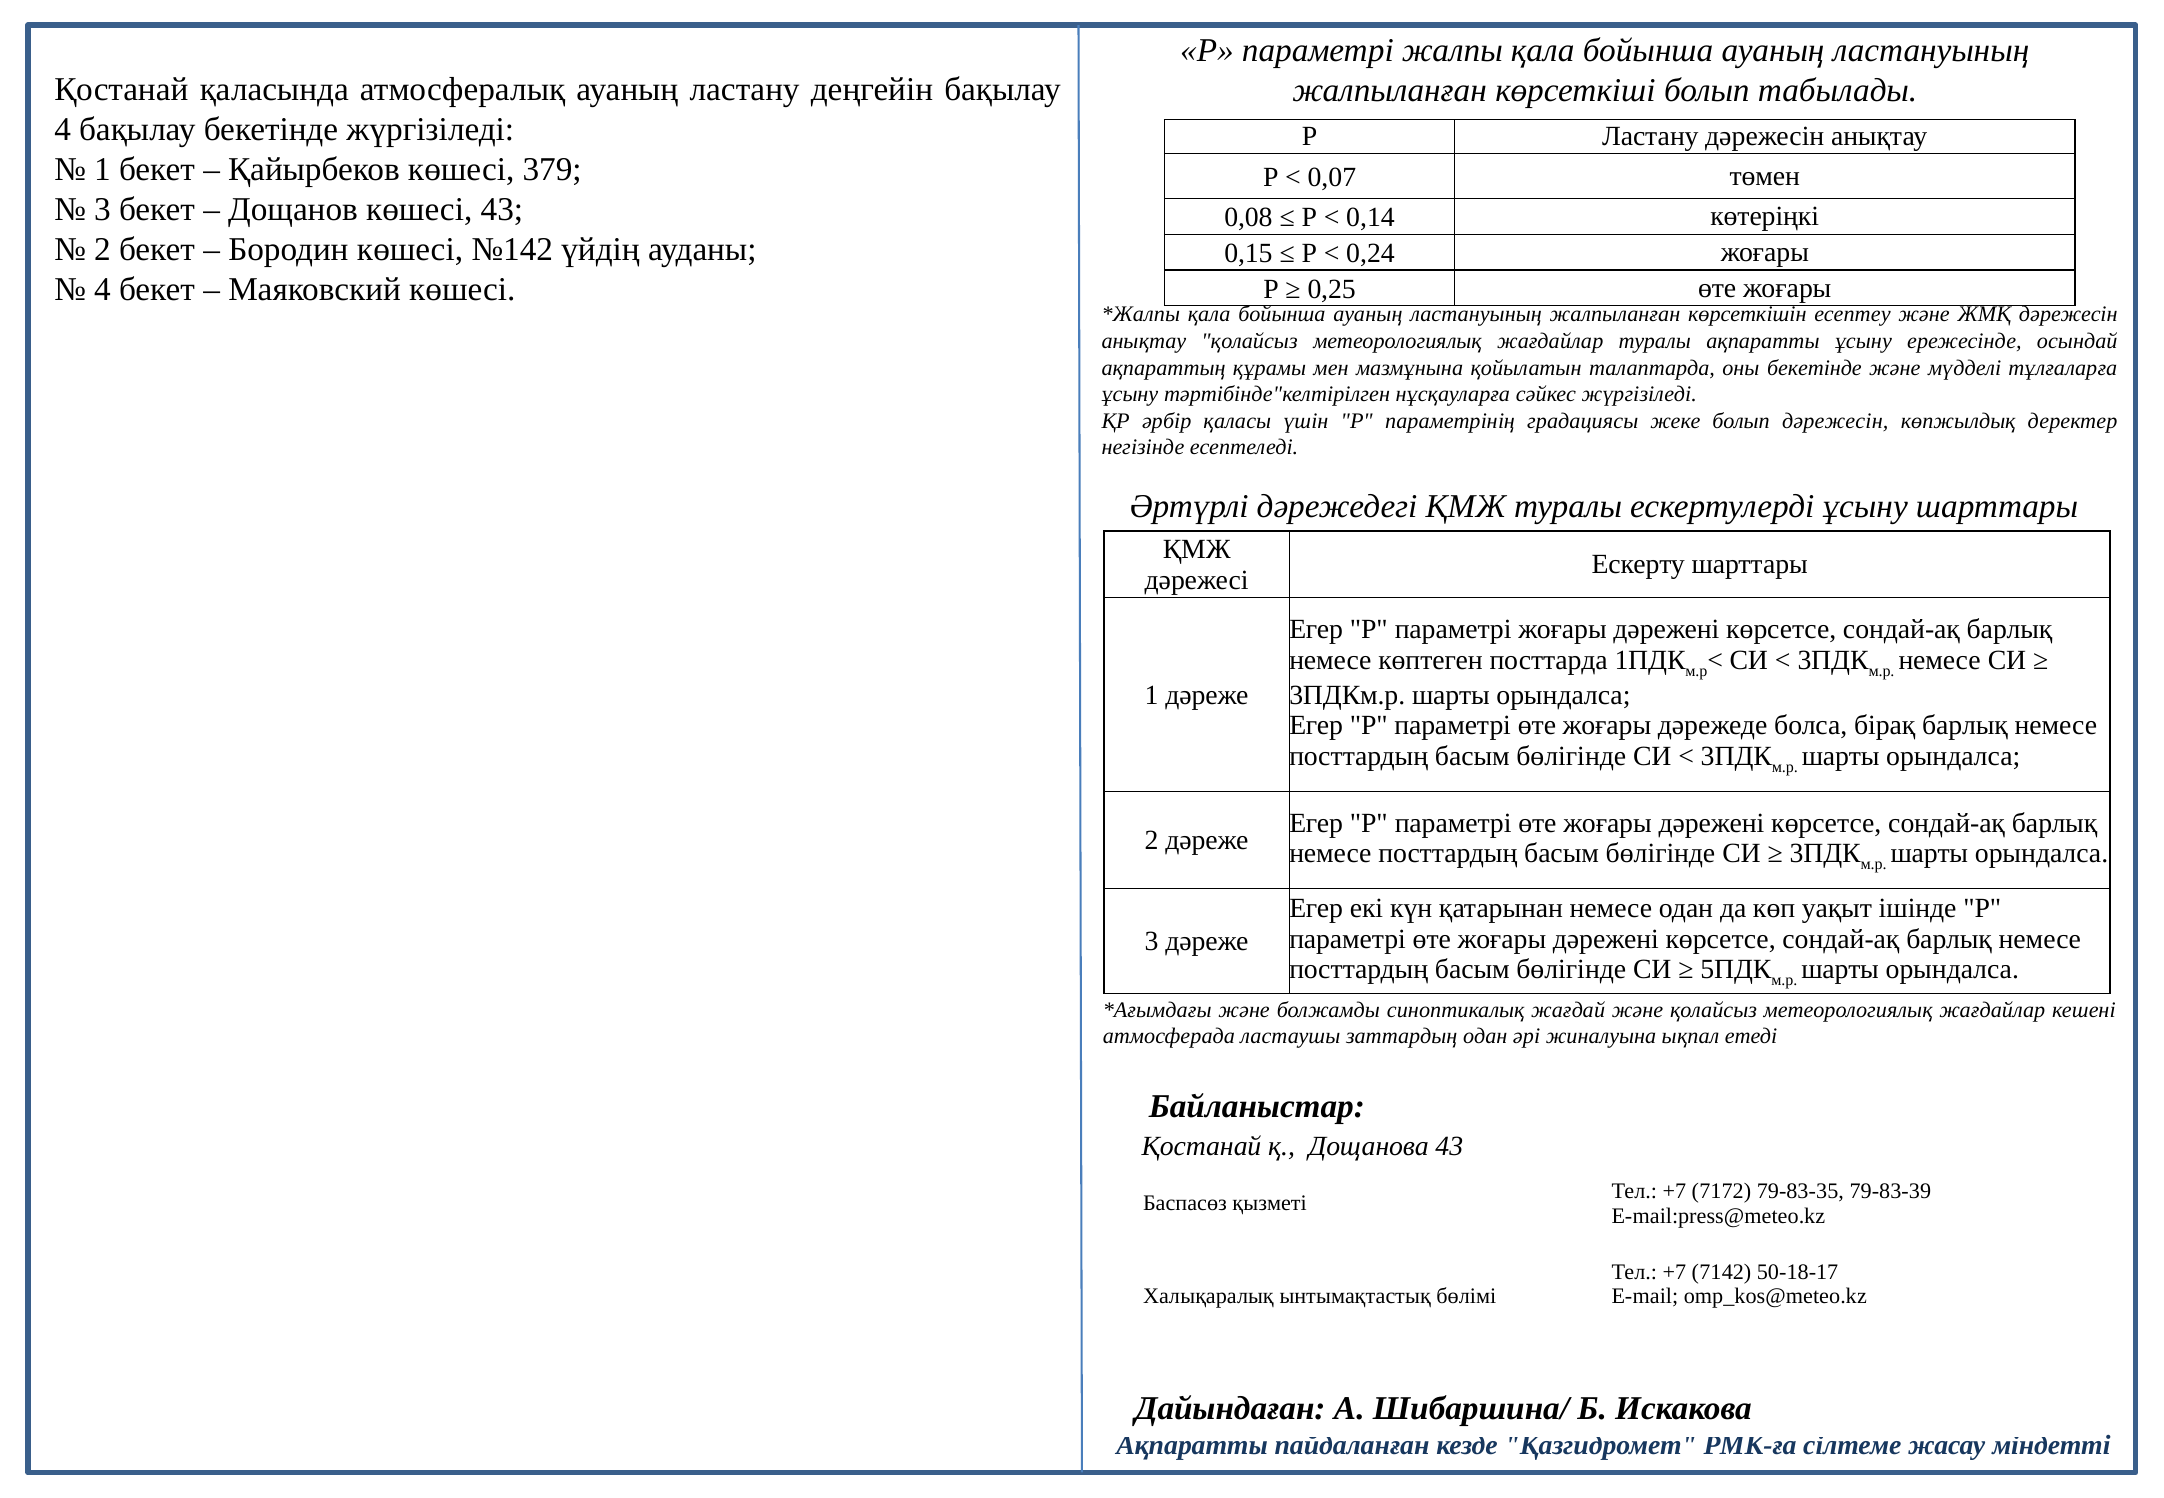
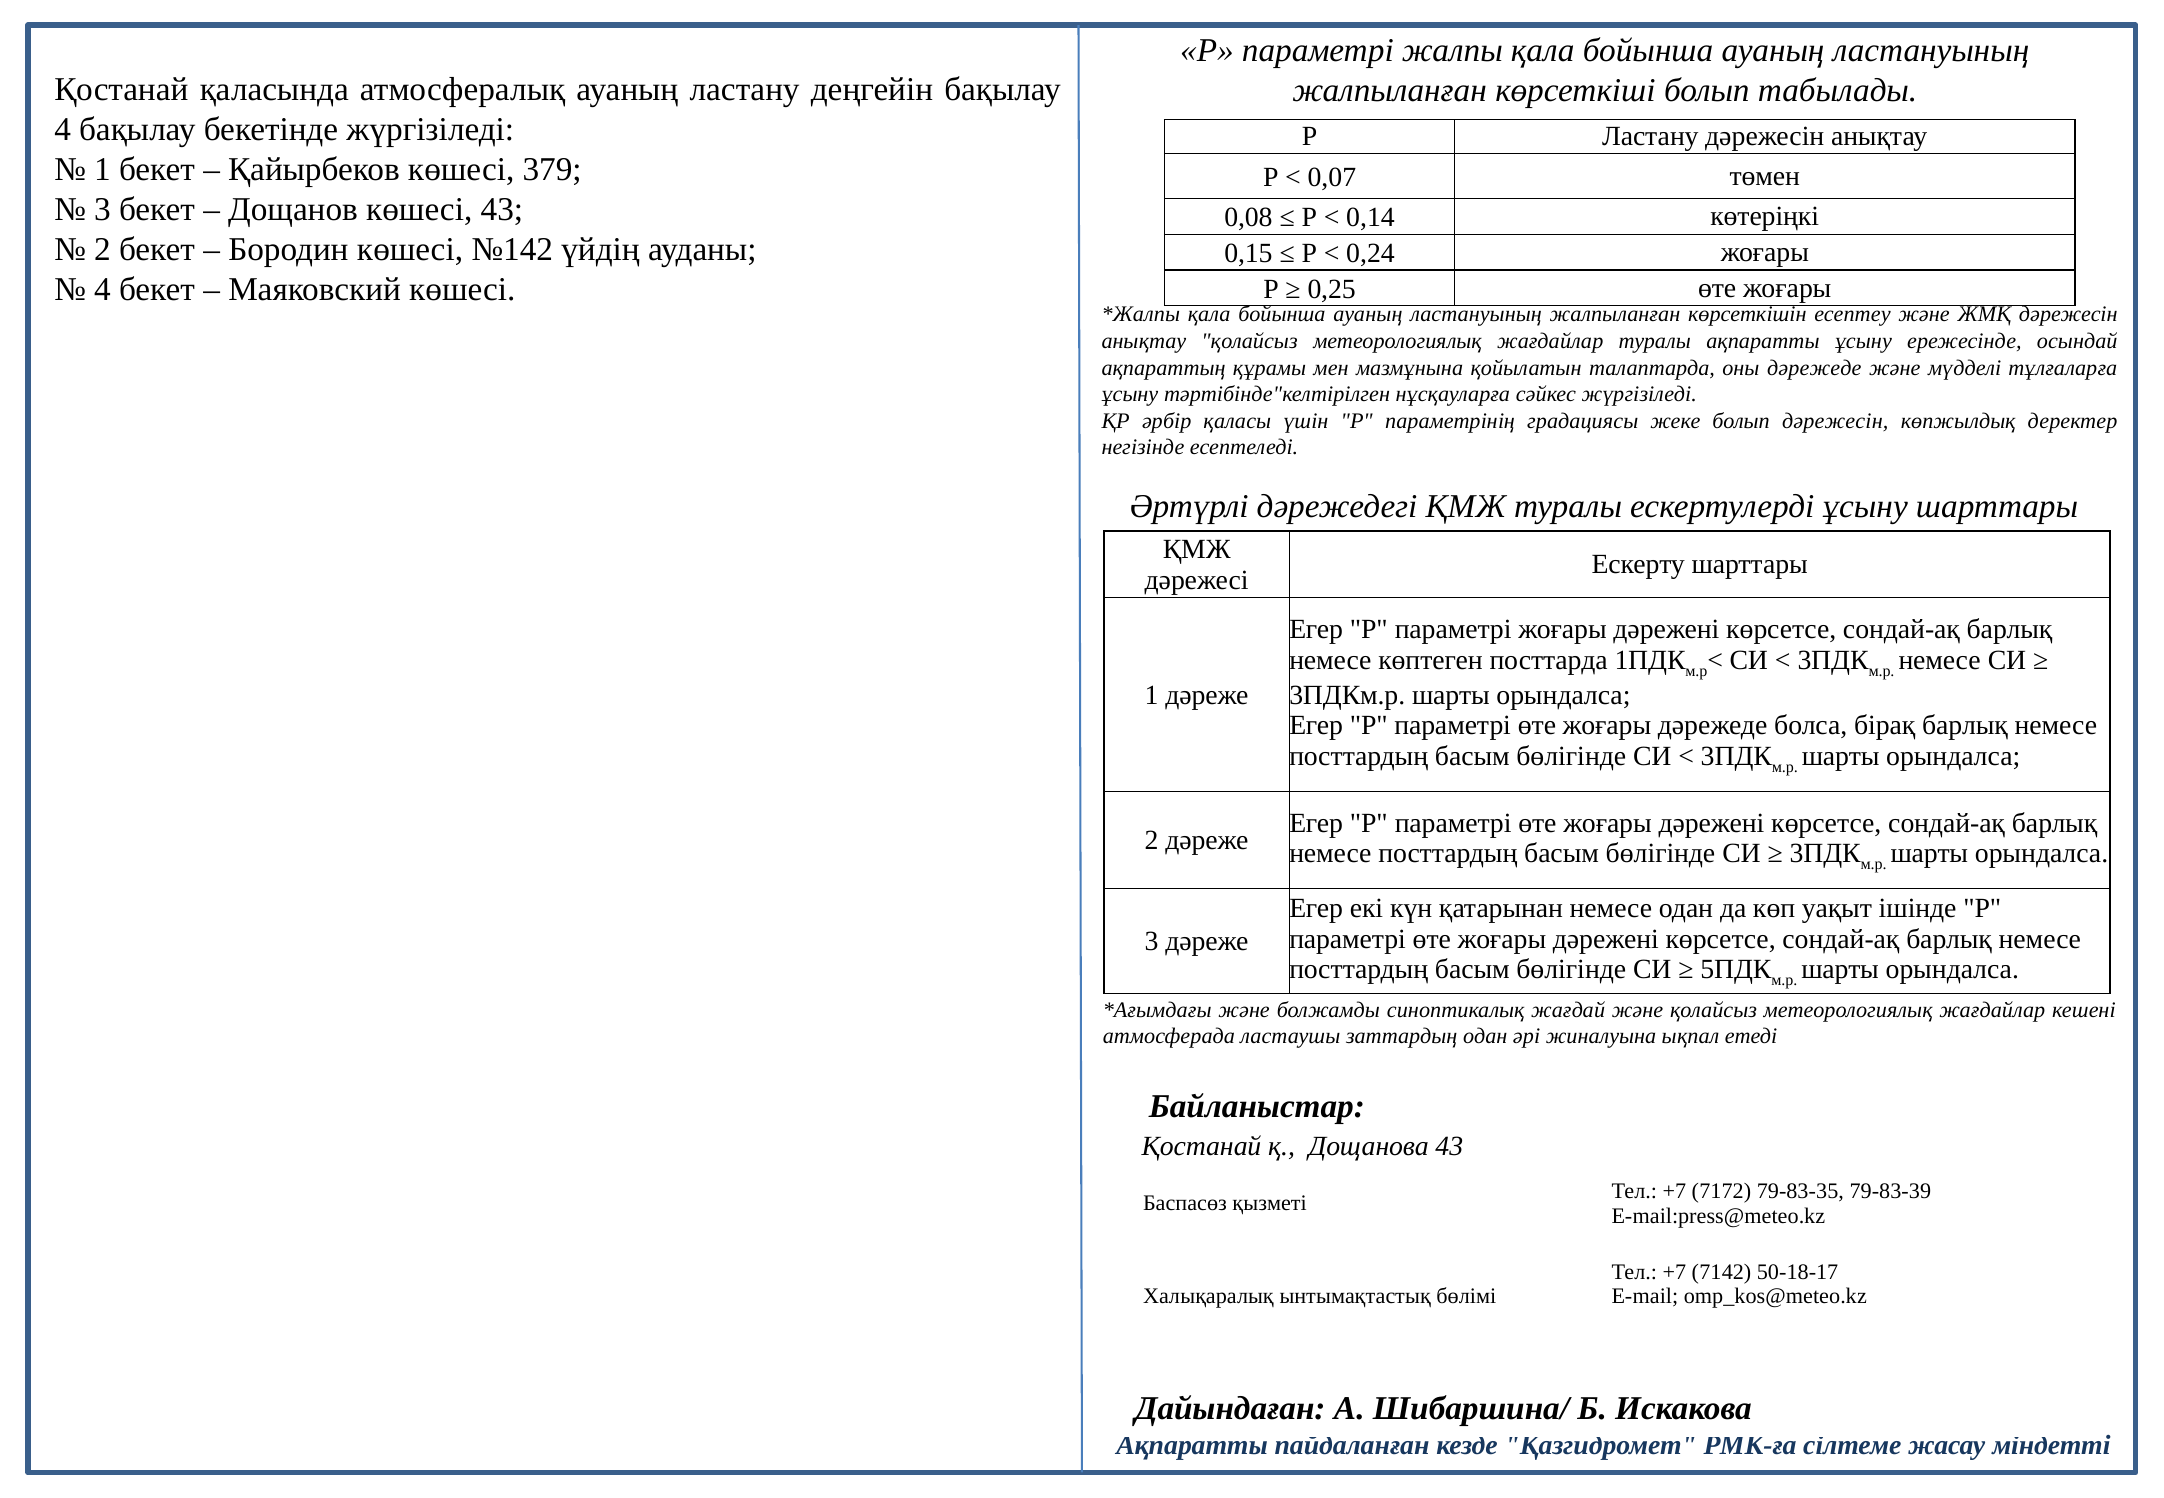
оны бекетінде: бекетінде -> дәрежеде (1814, 368)
